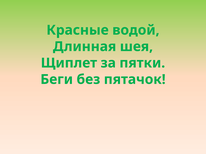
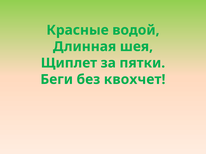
пятачок: пятачок -> квохчет (135, 80)
